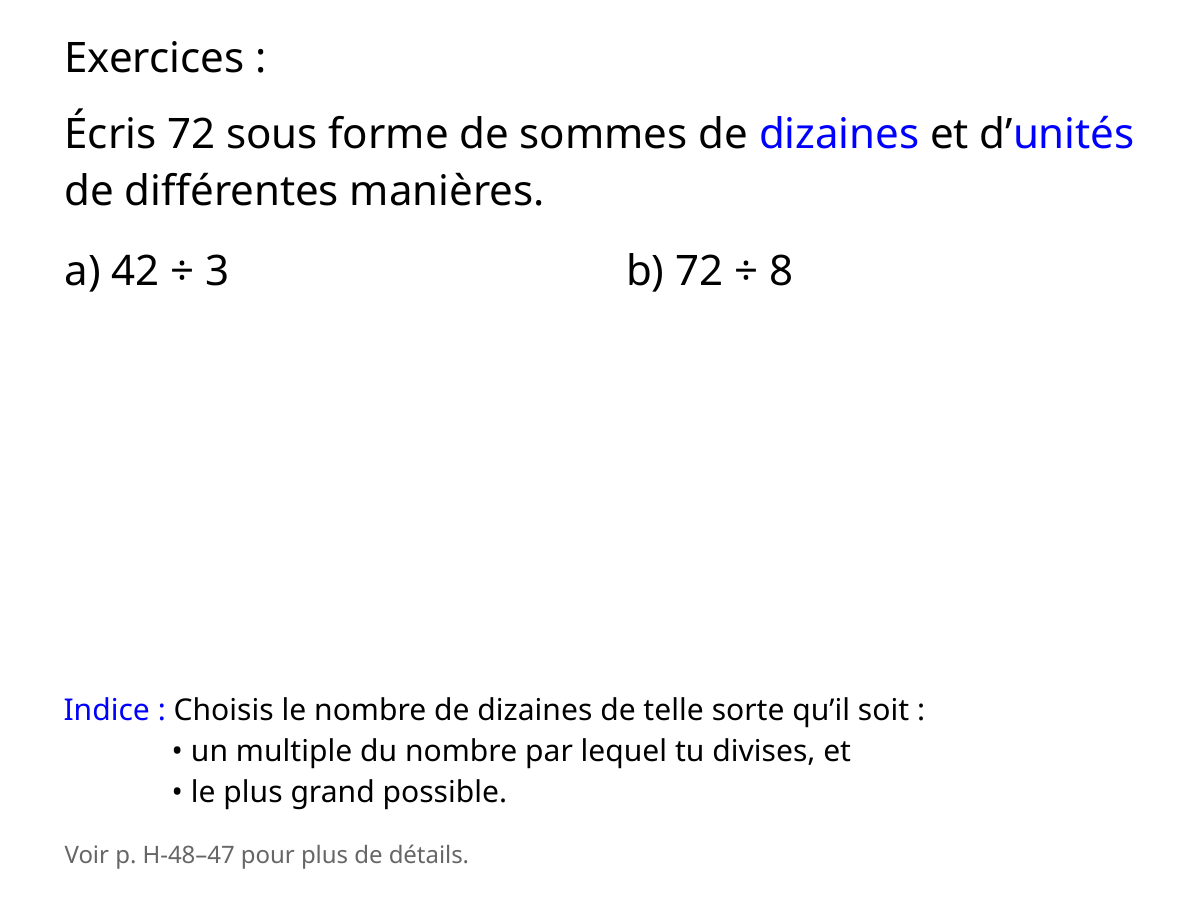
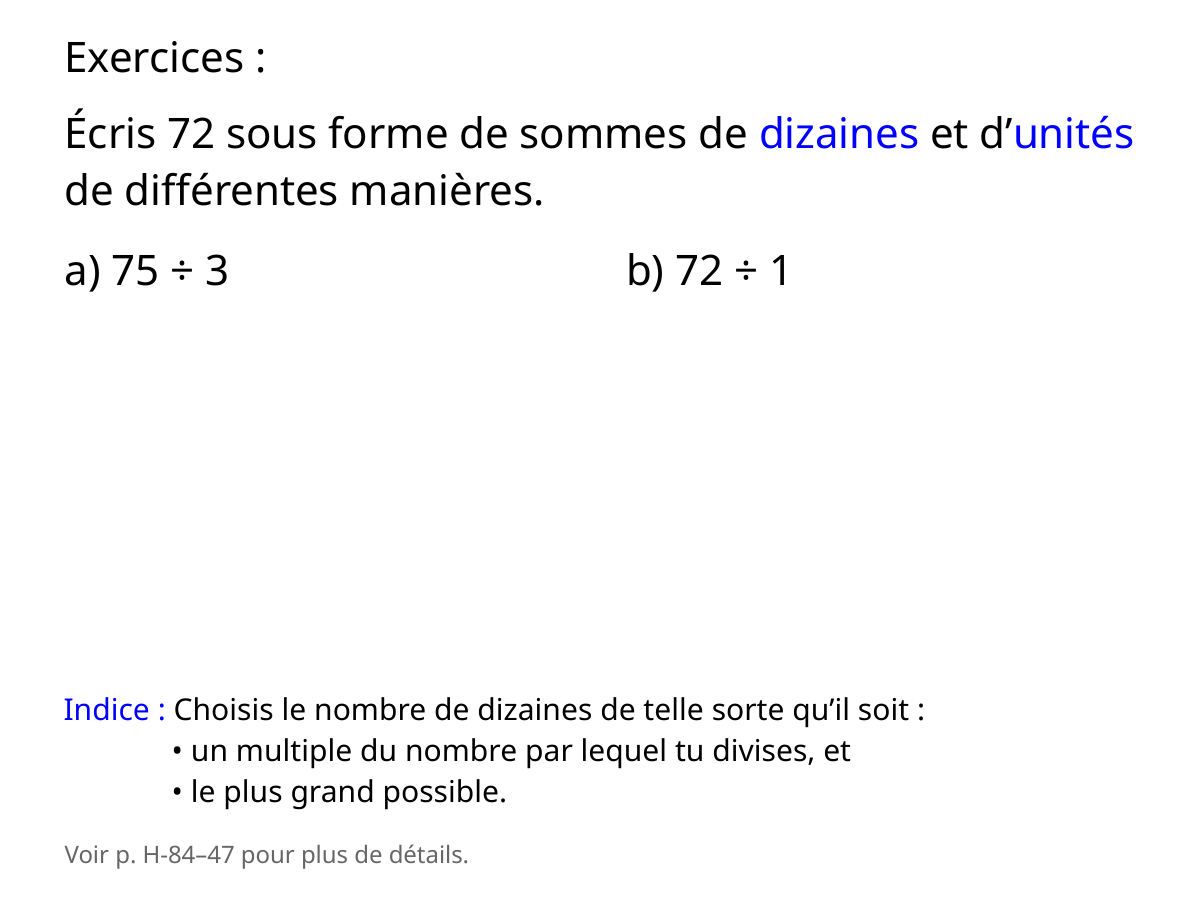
42: 42 -> 75 (136, 272)
8: 8 -> 1 (781, 272)
H-48–47: H-48–47 -> H-84–47 (189, 856)
